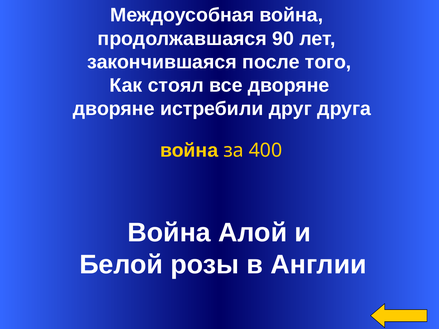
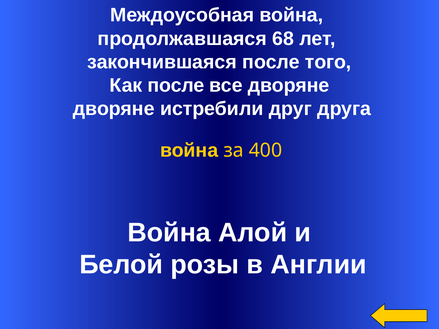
90: 90 -> 68 (283, 39)
Как стоял: стоял -> после (176, 85)
